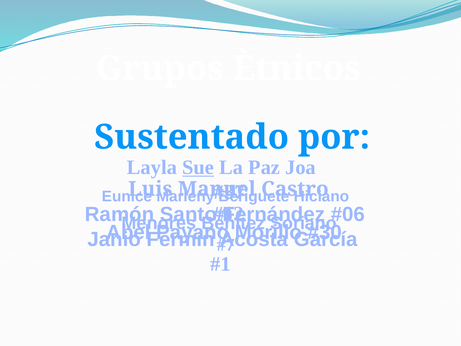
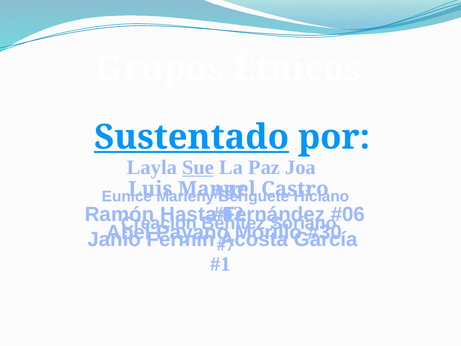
Sustentado underline: none -> present (192, 137)
Santo: Santo -> Hasta (188, 214)
Menores: Menores -> Creacion (159, 223)
